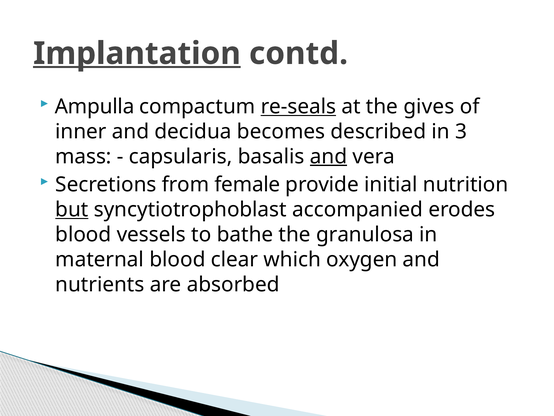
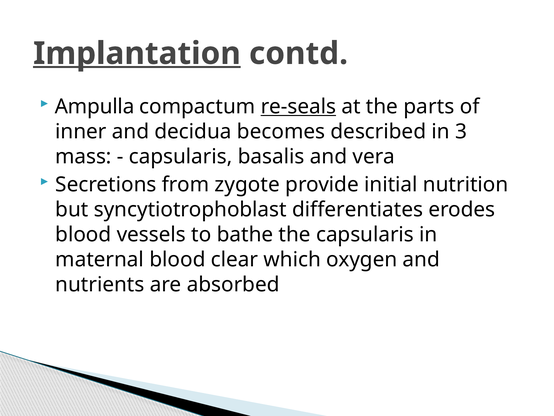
gives: gives -> parts (429, 106)
and underline: present -> none (329, 156)
female: female -> zygote (247, 184)
but underline: present -> none (72, 209)
accompanied: accompanied -> differentiates (358, 209)
the granulosa: granulosa -> capsularis (365, 234)
